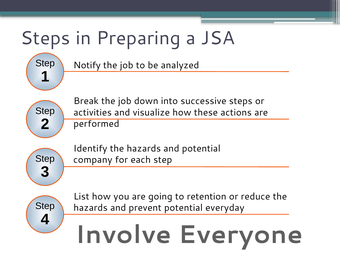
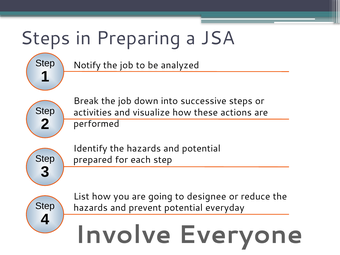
company: company -> prepared (93, 160)
retention: retention -> designee (207, 197)
